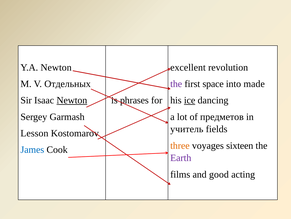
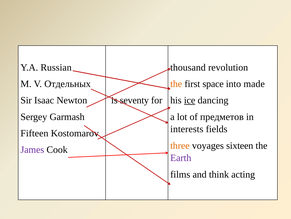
Y.A Newton: Newton -> Russian (56, 67)
excellent: excellent -> thousand (188, 67)
the colour: purple -> orange (176, 84)
Newton underline: present -> none (72, 100)
phrases: phrases -> seventy (134, 100)
учитель: учитель -> interests (187, 129)
Lesson: Lesson -> Fifteen (34, 133)
James colour: blue -> purple (32, 149)
good: good -> think (219, 174)
